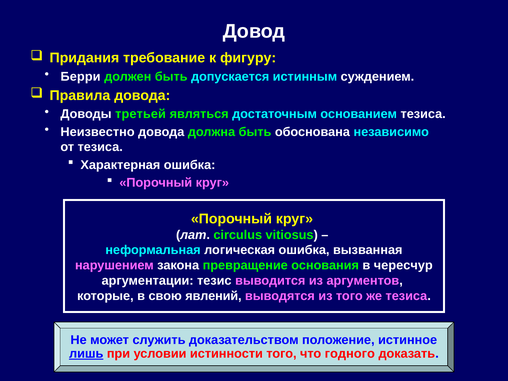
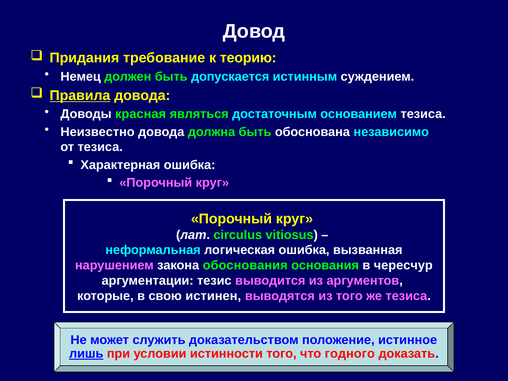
фигуру: фигуру -> теорию (248, 58)
Берри: Берри -> Немец (81, 77)
Правила underline: none -> present (80, 96)
третьей: третьей -> красная (141, 114)
превращение: превращение -> обоснования (245, 265)
явлений: явлений -> истинен (213, 296)
